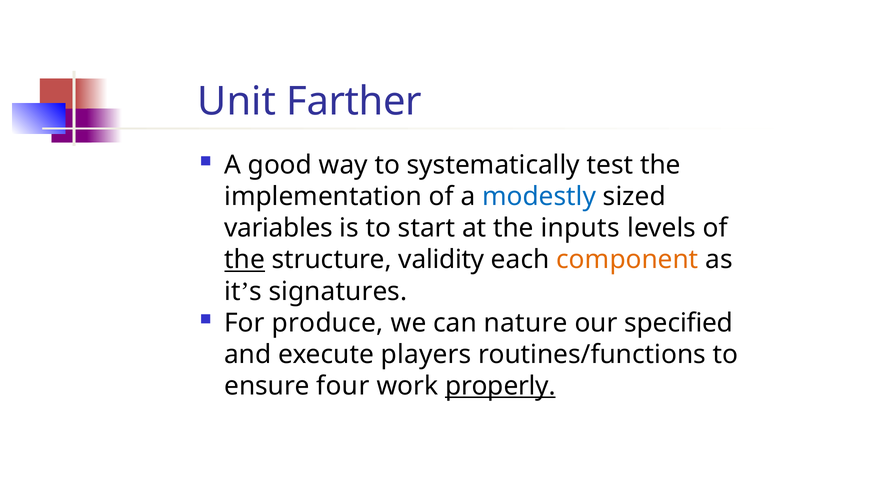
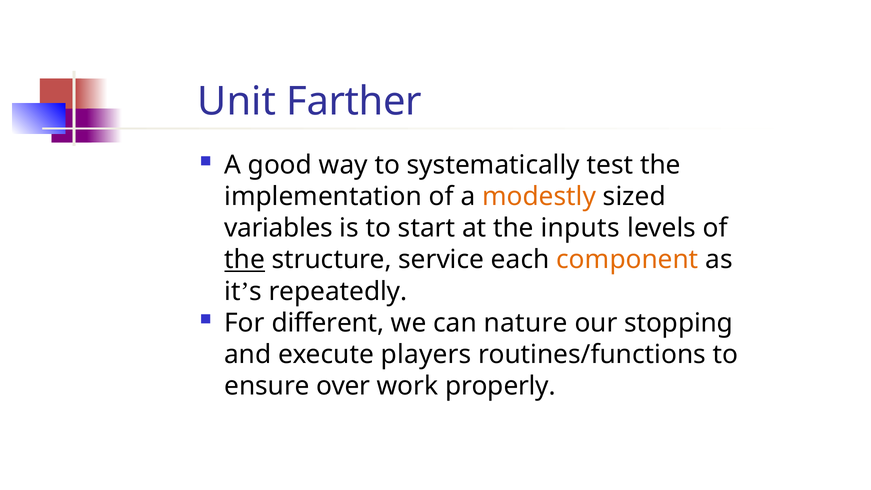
modestly colour: blue -> orange (539, 197)
validity: validity -> service (441, 260)
signatures: signatures -> repeatedly (338, 291)
produce: produce -> different (328, 323)
specified: specified -> stopping (679, 323)
four: four -> over (343, 386)
properly underline: present -> none (500, 386)
